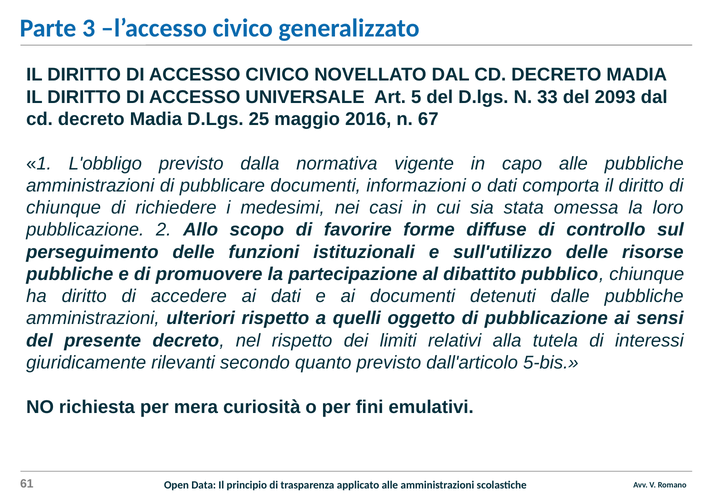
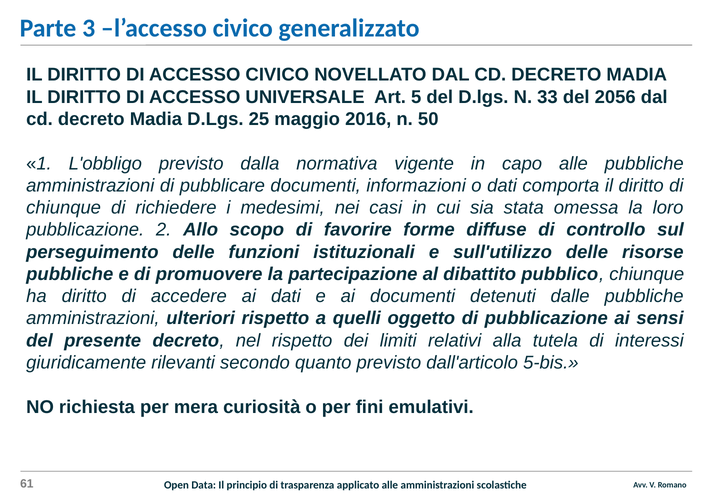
2093: 2093 -> 2056 (615, 97)
67: 67 -> 50 (428, 119)
